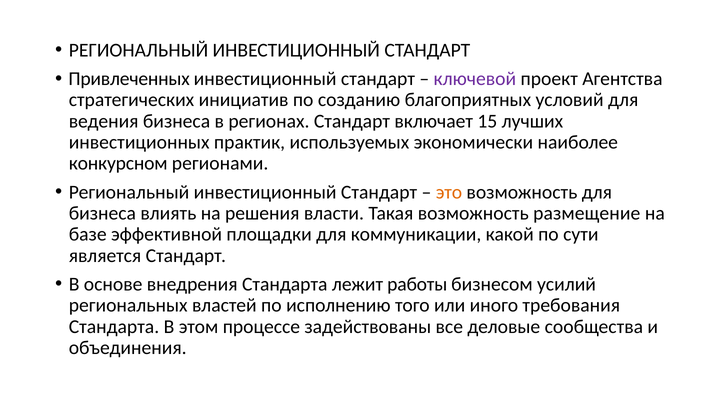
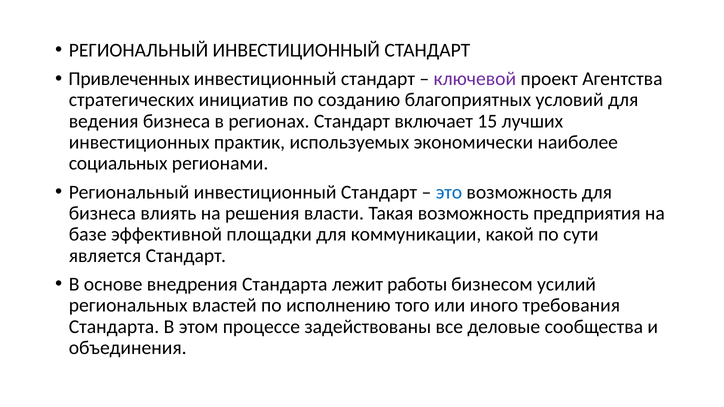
конкурсном: конкурсном -> социальных (118, 164)
это colour: orange -> blue (449, 192)
размещение: размещение -> предприятия (587, 213)
